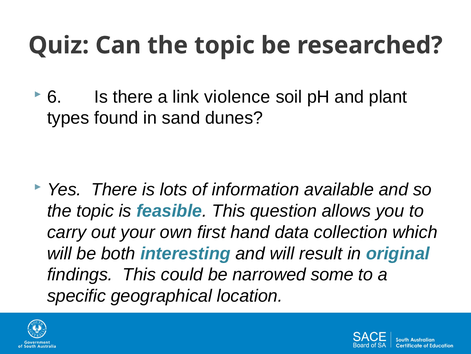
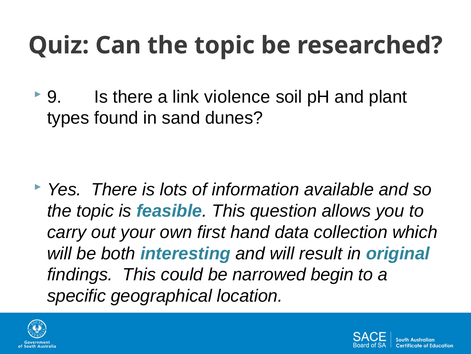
6: 6 -> 9 (54, 97)
some: some -> begin (332, 274)
